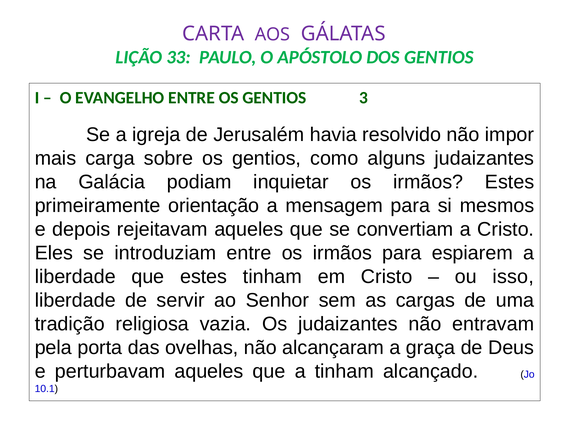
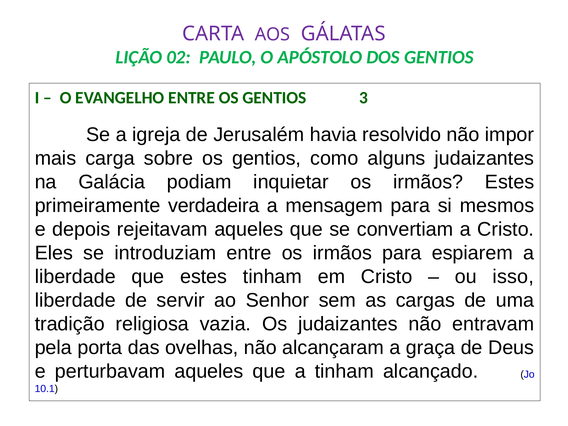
33: 33 -> 02 (179, 57)
orientação: orientação -> verdadeira (214, 206)
